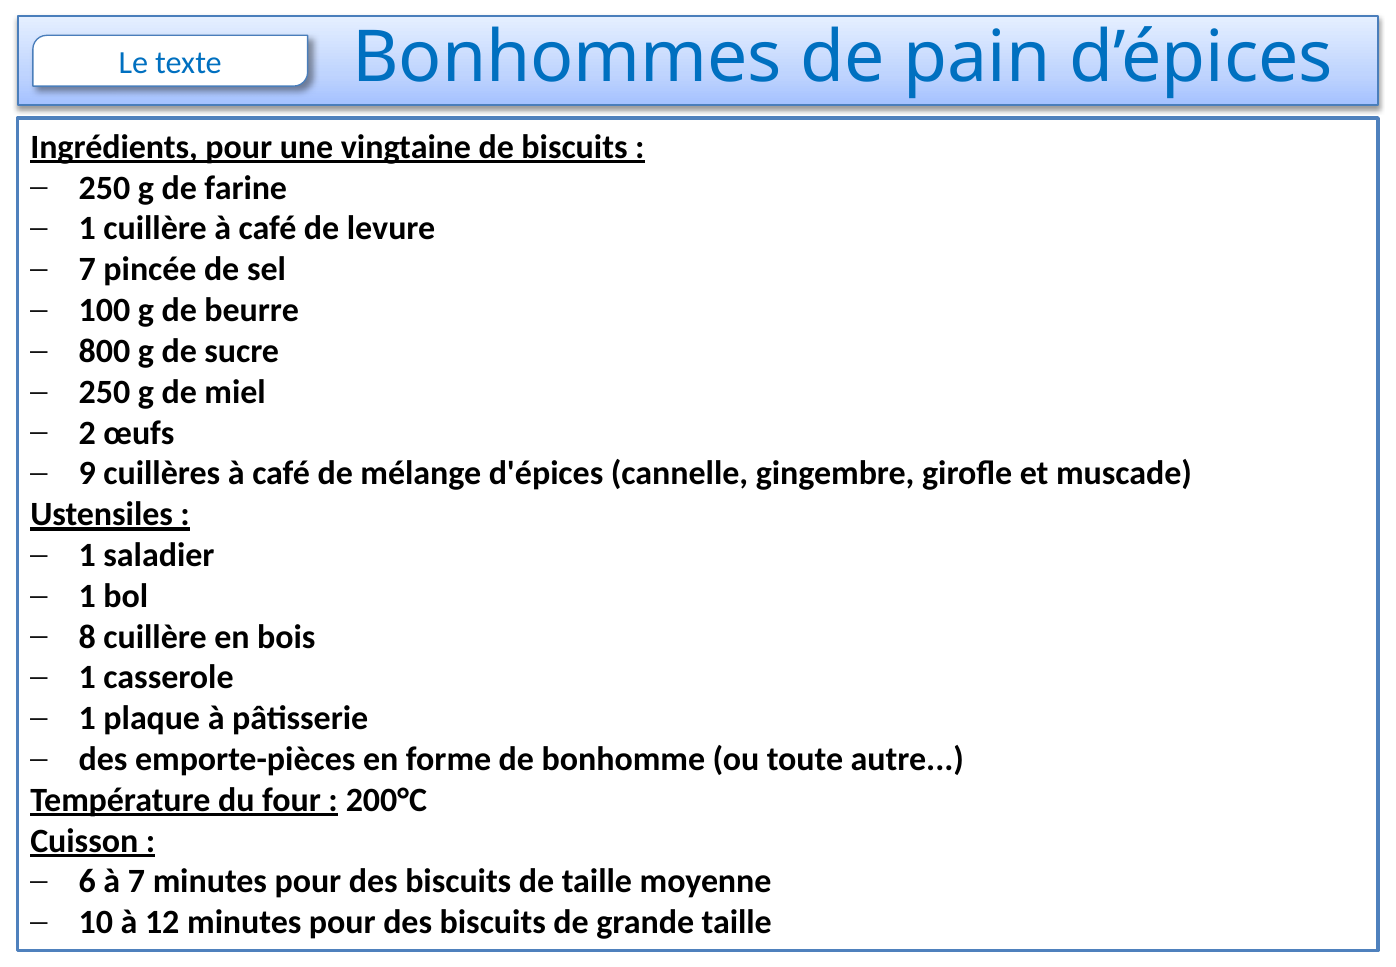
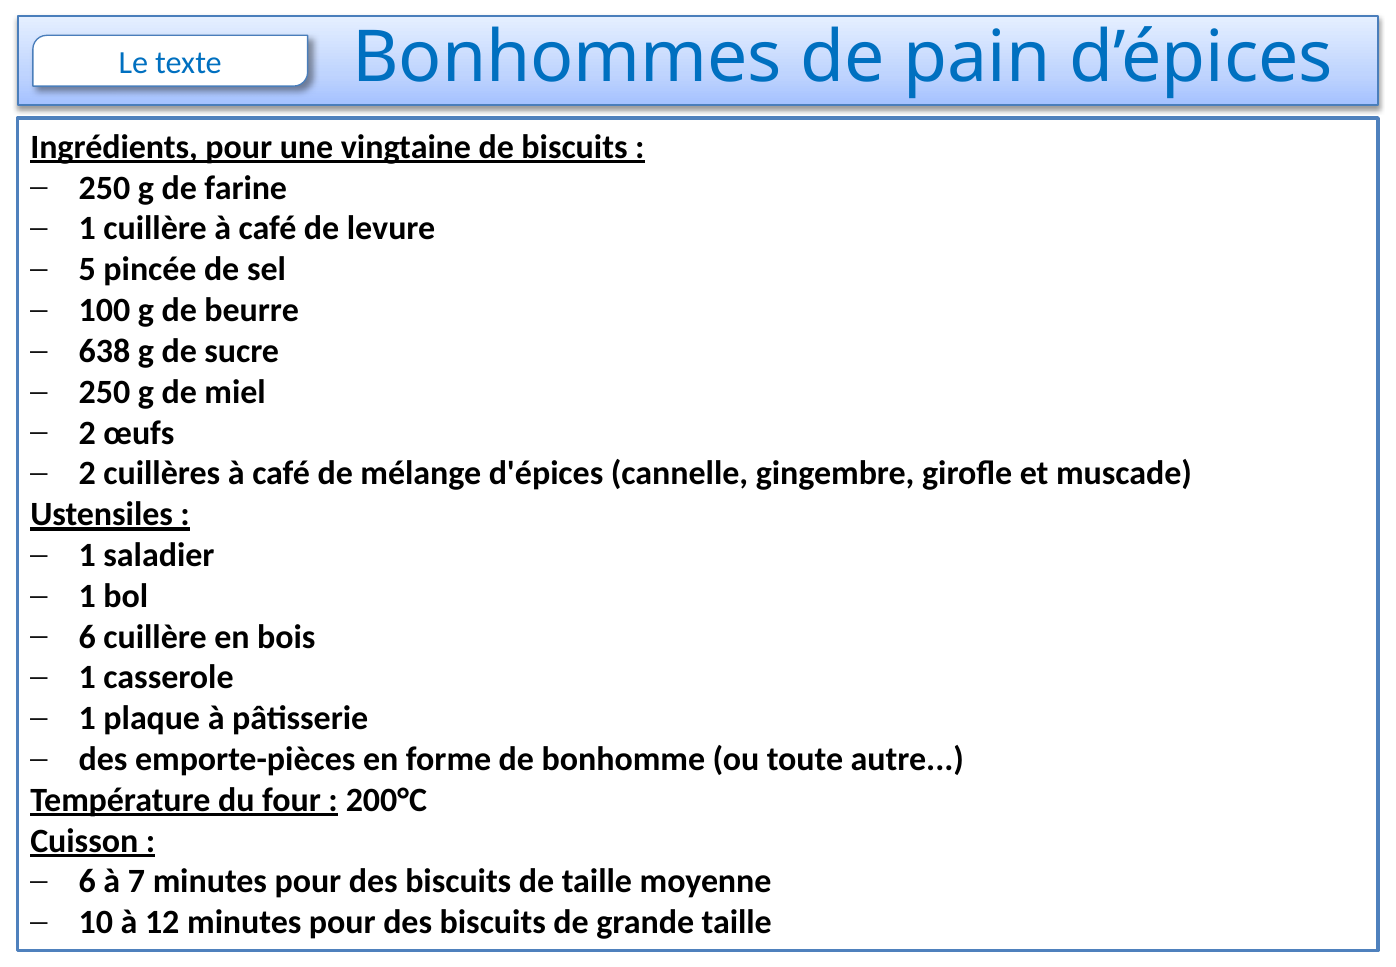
7: 7 -> 5 (87, 270)
800: 800 -> 638 (105, 351)
9: 9 -> 2 (87, 474)
8: 8 -> 6 (87, 637)
